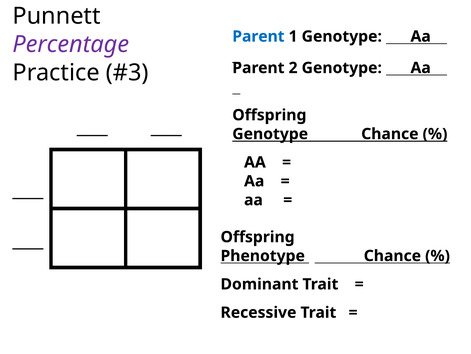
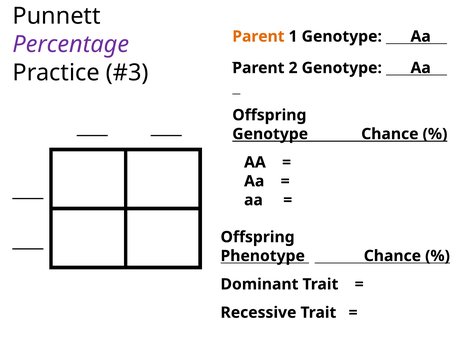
Parent colour: blue -> orange (258, 36)
